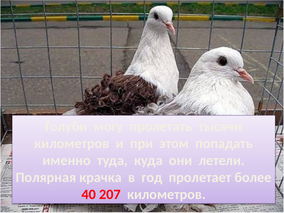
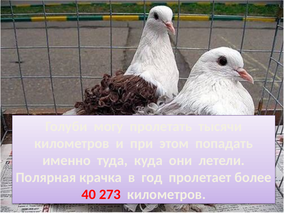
207: 207 -> 273 (110, 195)
